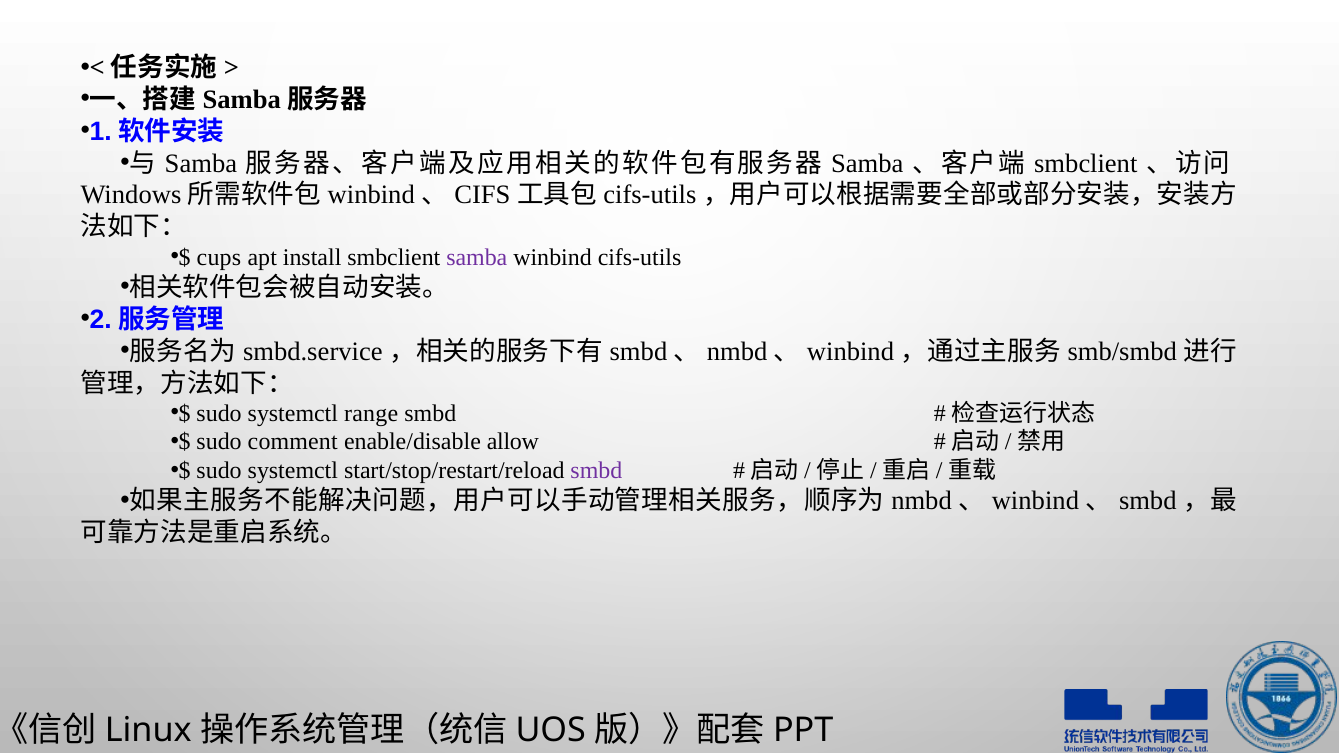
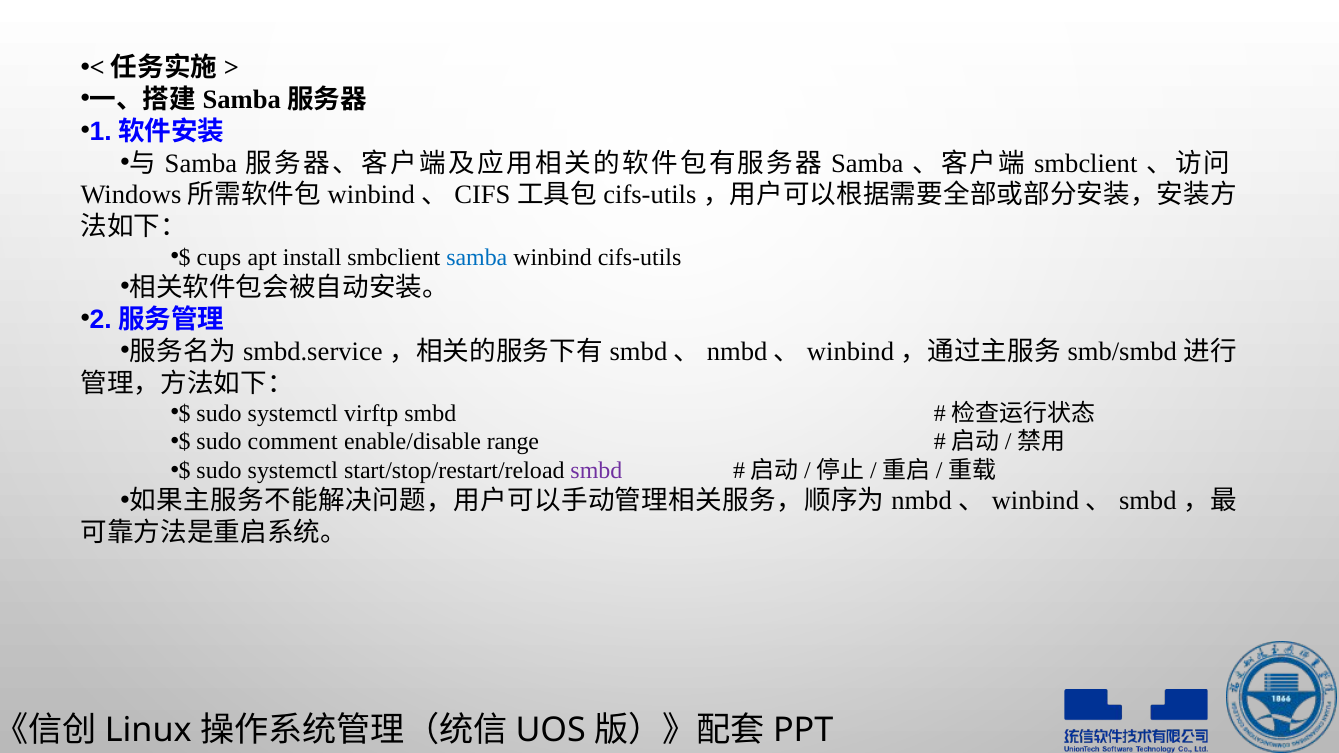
samba colour: purple -> blue (477, 257)
range: range -> virftp (371, 413)
allow: allow -> range (513, 442)
